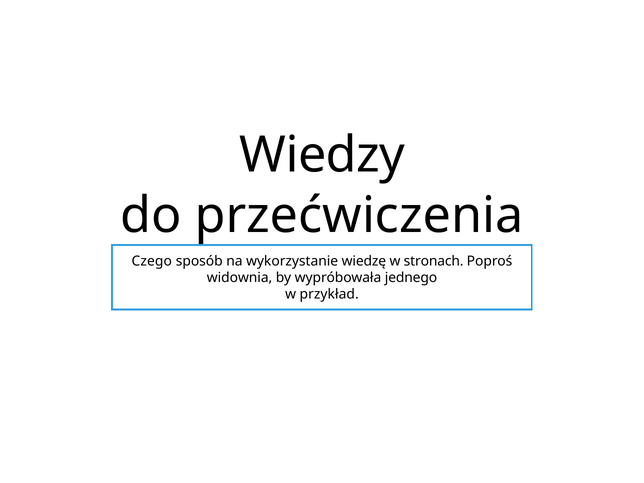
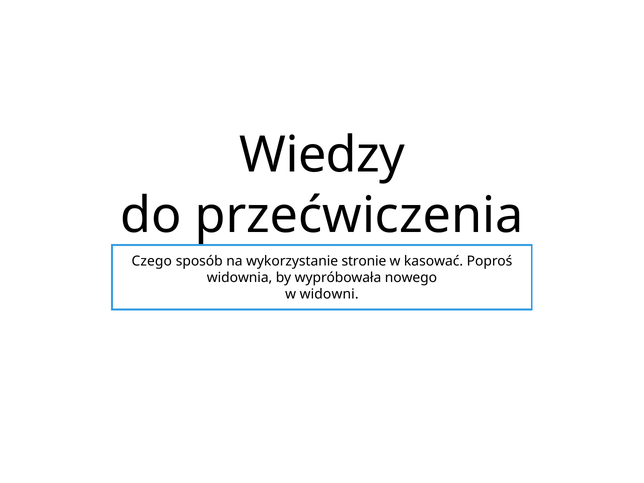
wiedzę: wiedzę -> stronie (364, 261)
stronach: stronach -> kasować (434, 261)
jednego: jednego -> nowego (411, 278)
przykład: przykład -> widowni (329, 294)
